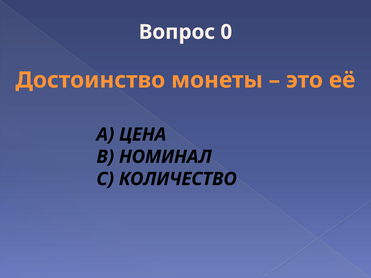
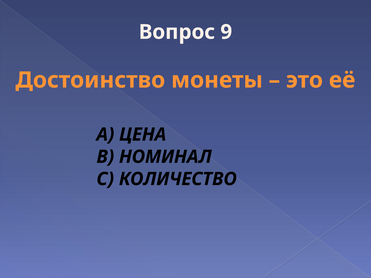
0: 0 -> 9 (226, 32)
